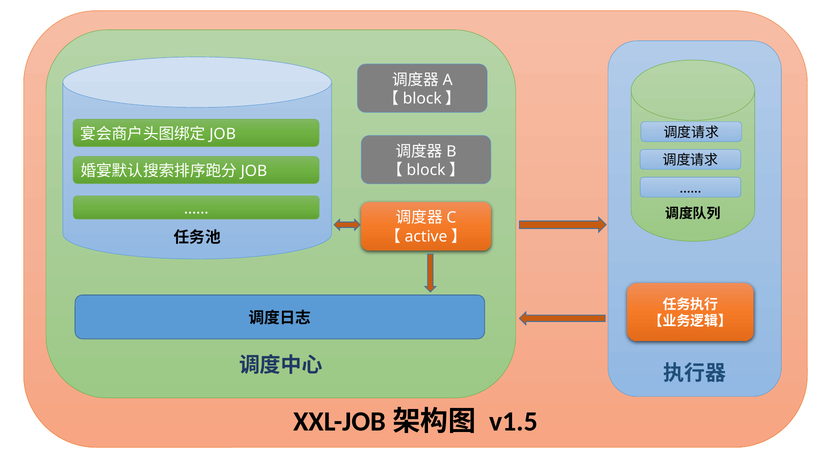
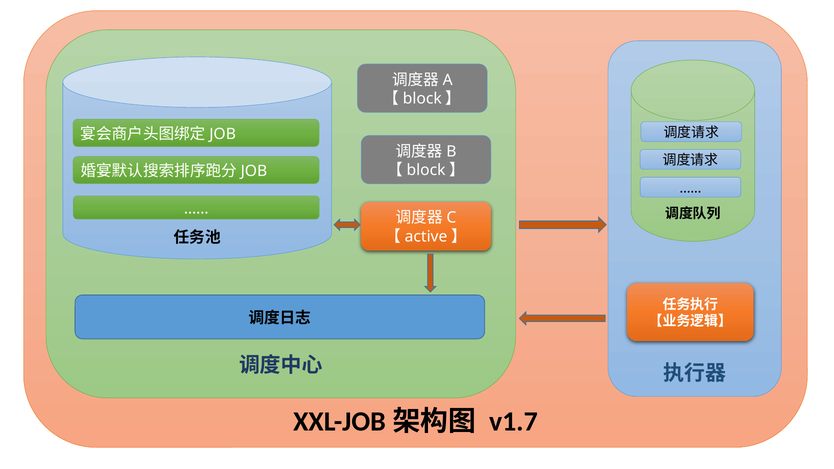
v1.5: v1.5 -> v1.7 (513, 422)
